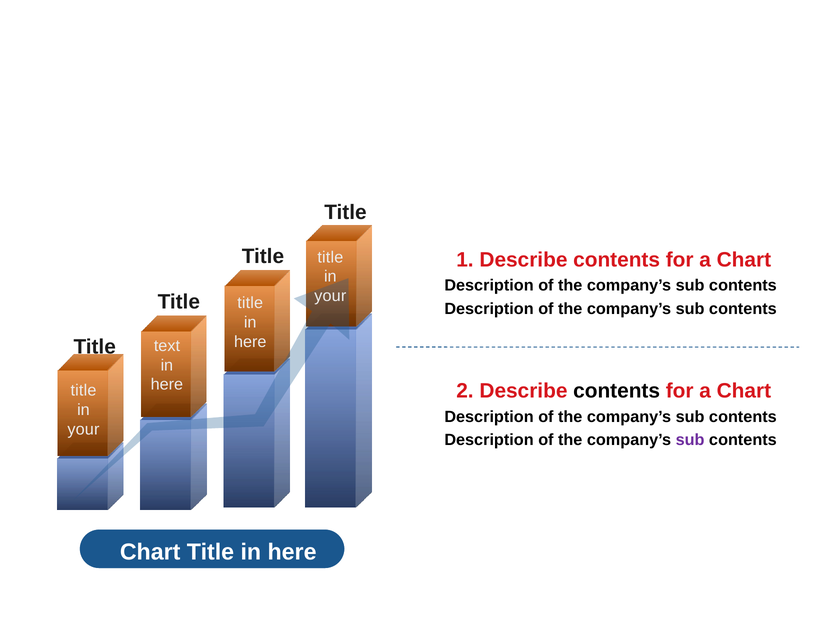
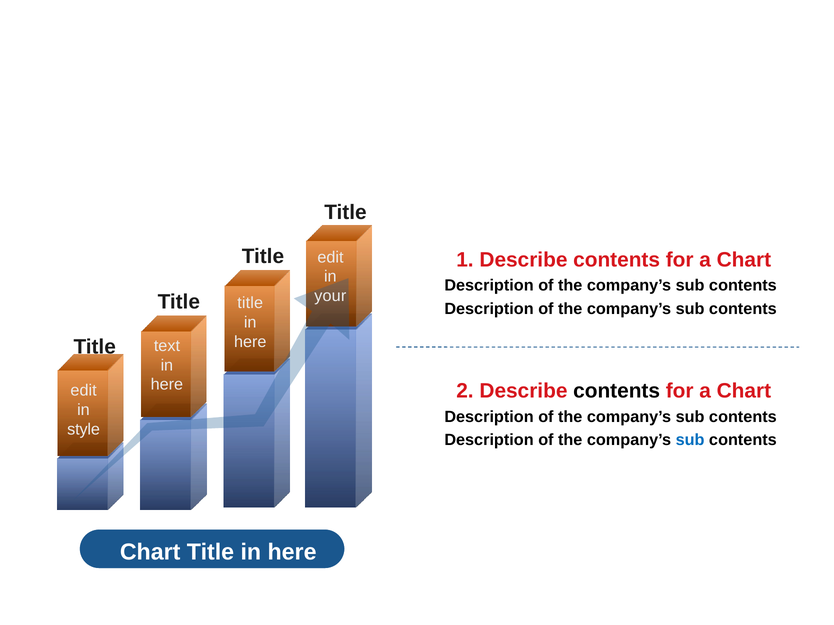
title: title -> edit (330, 257)
title: title -> edit (84, 391)
your: your -> style (84, 430)
sub colour: purple -> blue (690, 440)
